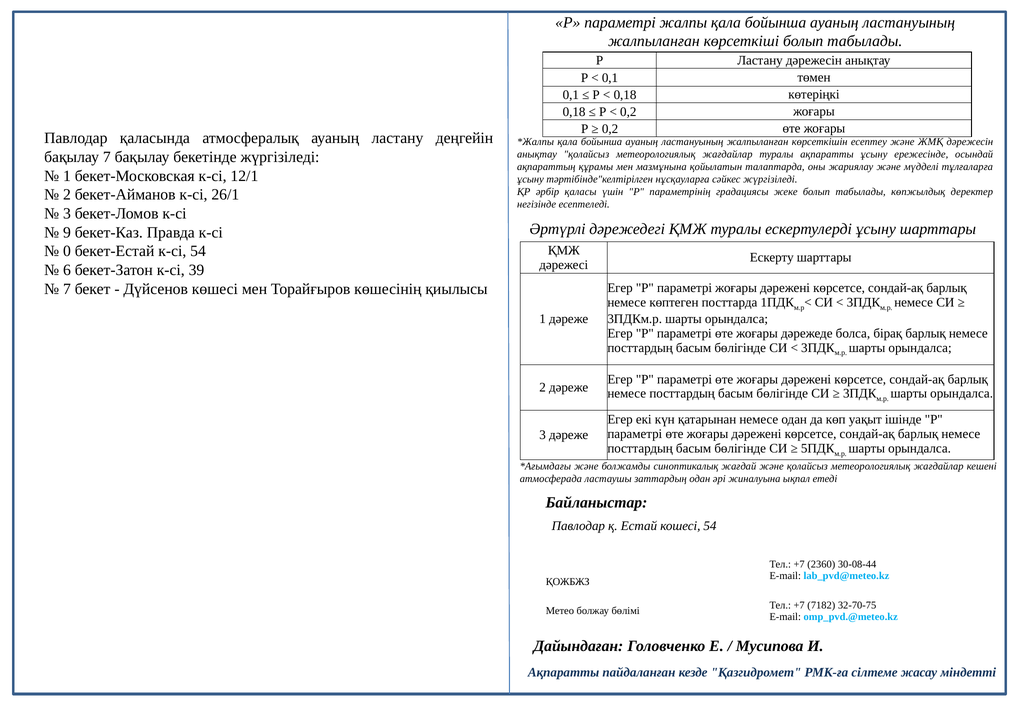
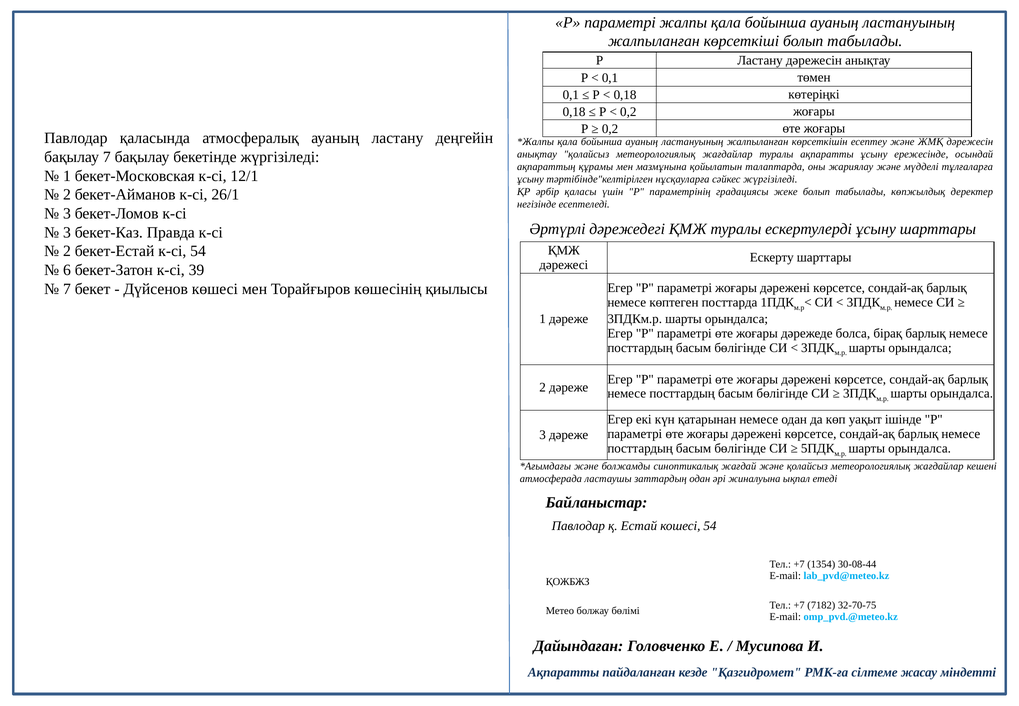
9: 9 -> 3 (67, 232)
0: 0 -> 2 (67, 251)
2360: 2360 -> 1354 (821, 564)
